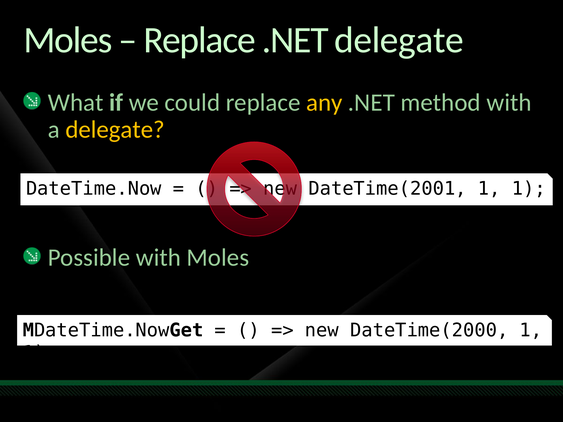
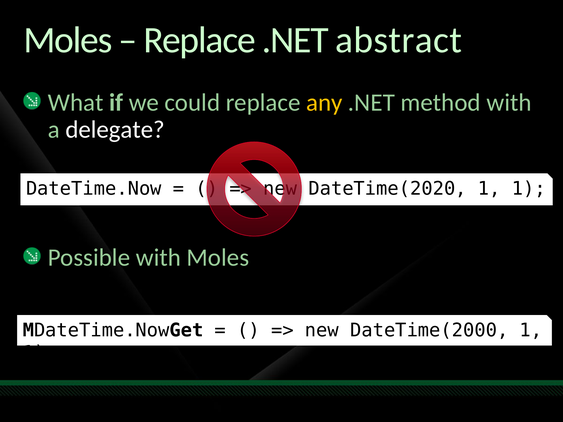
.NET delegate: delegate -> abstract (399, 40)
delegate colour: yellow -> white (115, 130)
DateTime(2001: DateTime(2001 -> DateTime(2020 (388, 189)
